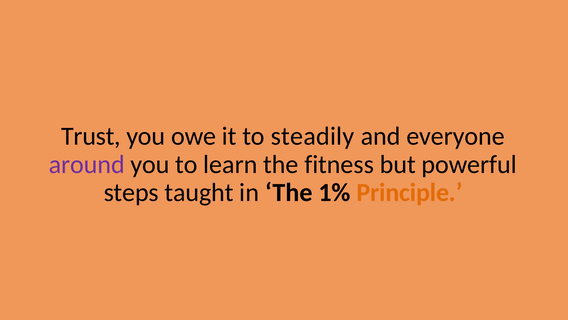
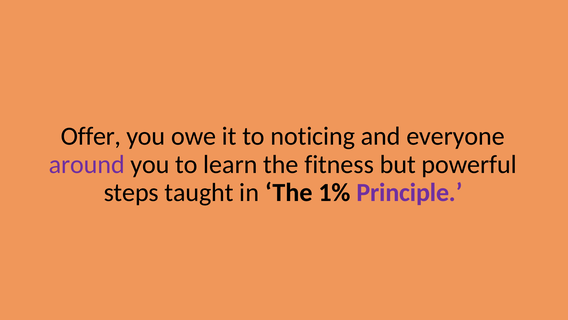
Trust: Trust -> Offer (91, 136)
steadily: steadily -> noticing (313, 136)
Principle colour: orange -> purple (409, 192)
